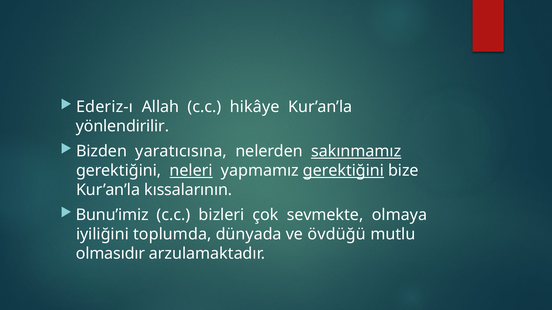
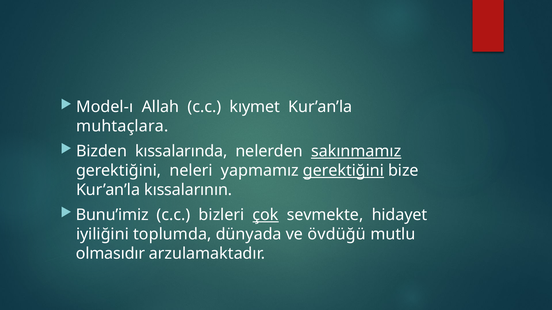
Ederiz-ı: Ederiz-ı -> Model-ı (105, 107)
hikâye: hikâye -> kıymet (255, 107)
yönlendirilir: yönlendirilir -> muhtaçlara (122, 126)
yaratıcısına: yaratıcısına -> kıssalarında (181, 152)
neleri underline: present -> none (191, 171)
çok underline: none -> present (266, 215)
olmaya: olmaya -> hidayet (399, 215)
